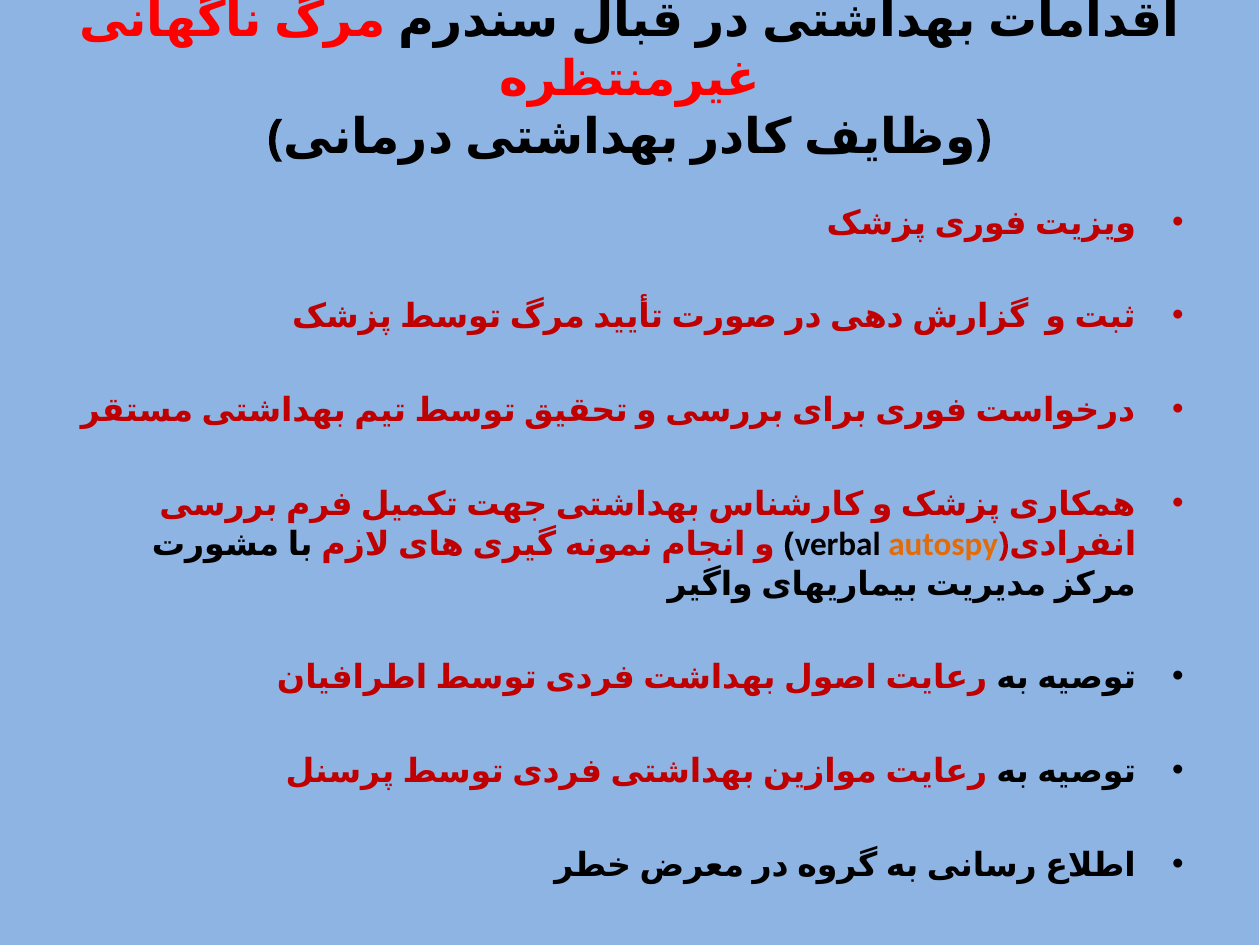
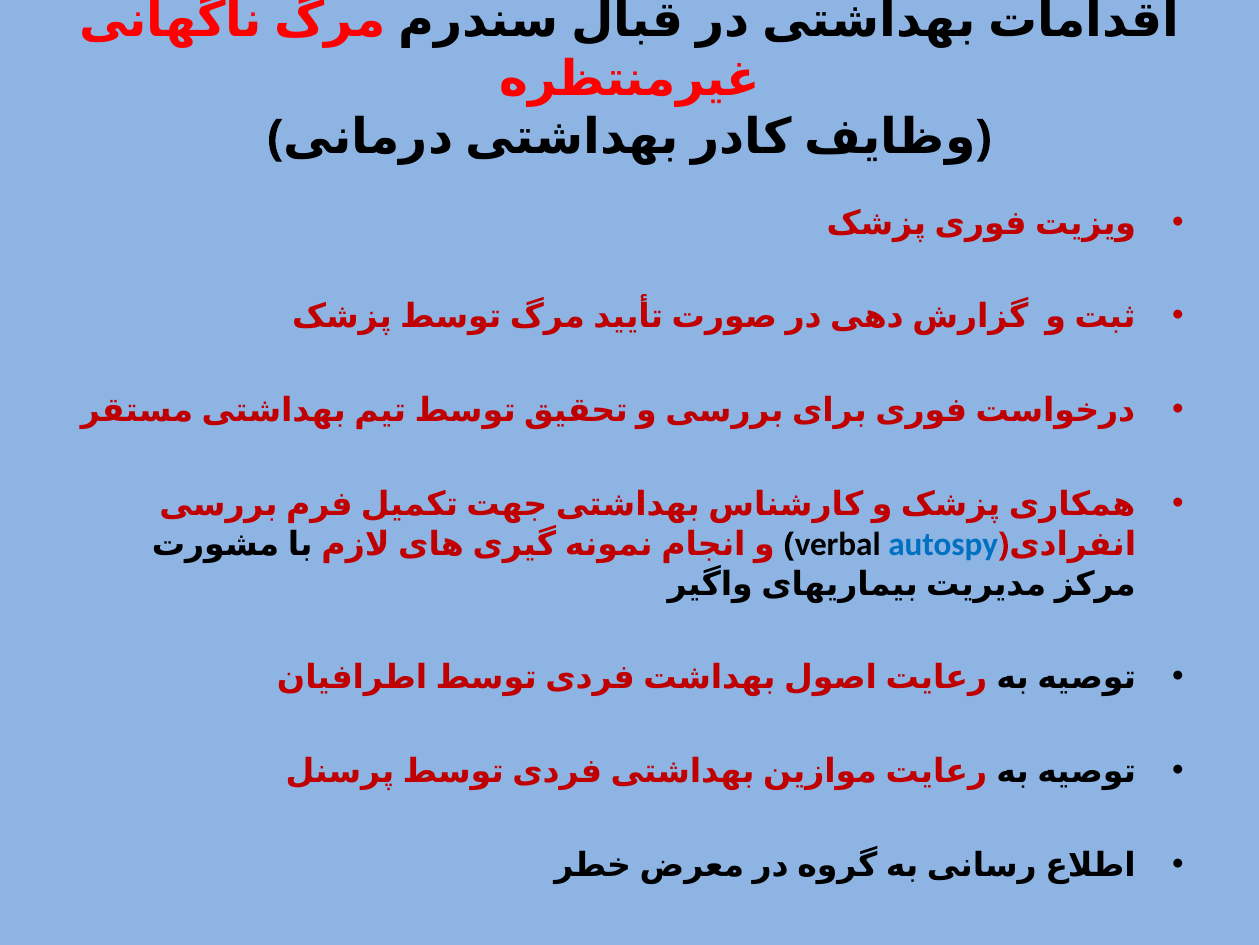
autospy colour: orange -> blue (943, 544)
